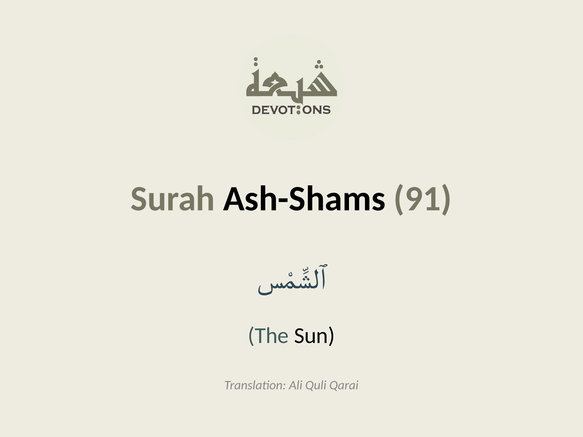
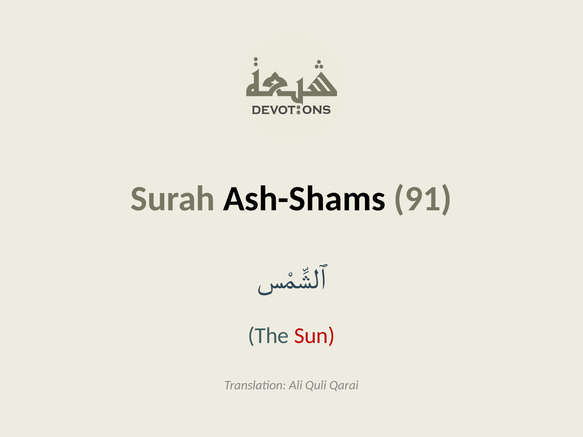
Sun colour: black -> red (315, 336)
